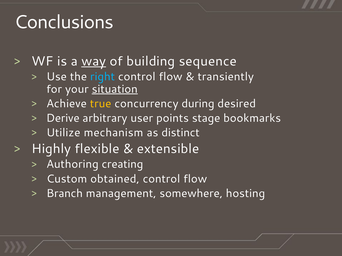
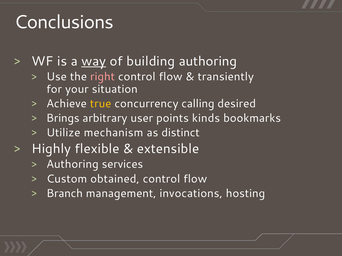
building sequence: sequence -> authoring (208, 61)
right colour: light blue -> pink (103, 77)
situation underline: present -> none (115, 89)
during: during -> calling (198, 104)
Derive: Derive -> Brings (63, 118)
stage: stage -> kinds (206, 118)
creating: creating -> services (122, 165)
somewhere: somewhere -> invocations (191, 194)
